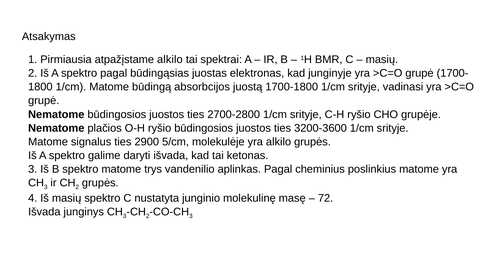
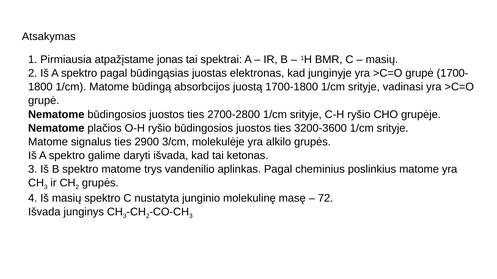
atpažįstame alkilo: alkilo -> jonas (170, 60)
5/cm: 5/cm -> 3/cm (176, 142)
